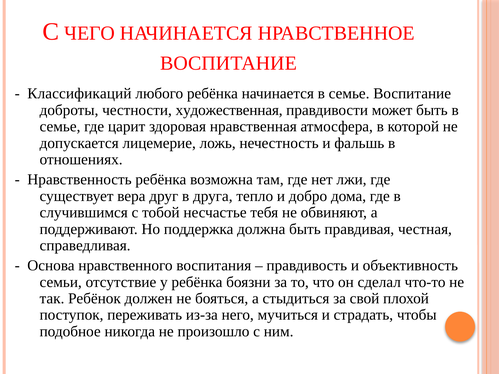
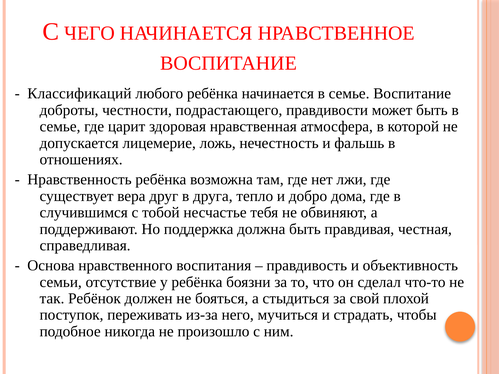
художественная: художественная -> подрастающего (229, 110)
